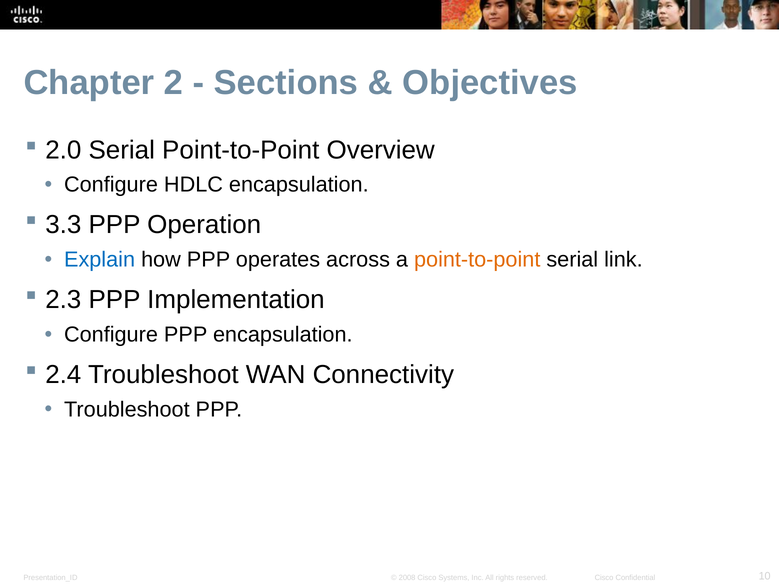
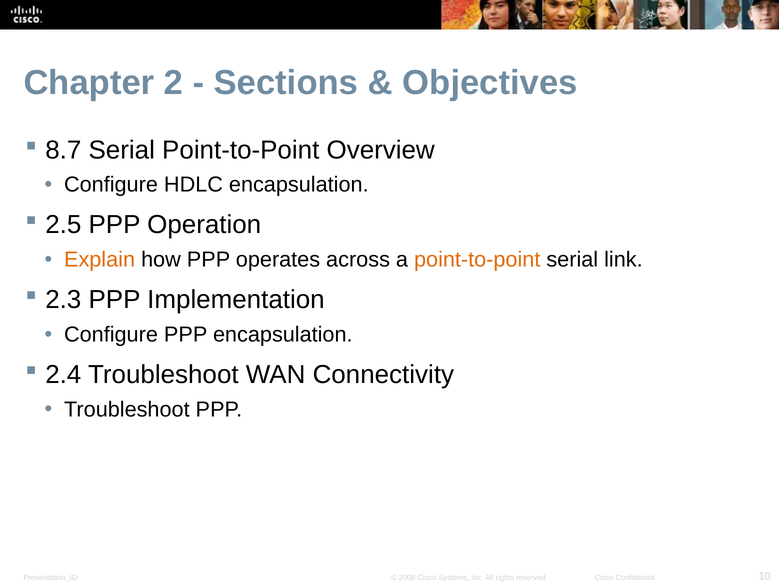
2.0: 2.0 -> 8.7 (63, 150)
3.3: 3.3 -> 2.5 (63, 225)
Explain colour: blue -> orange (100, 259)
